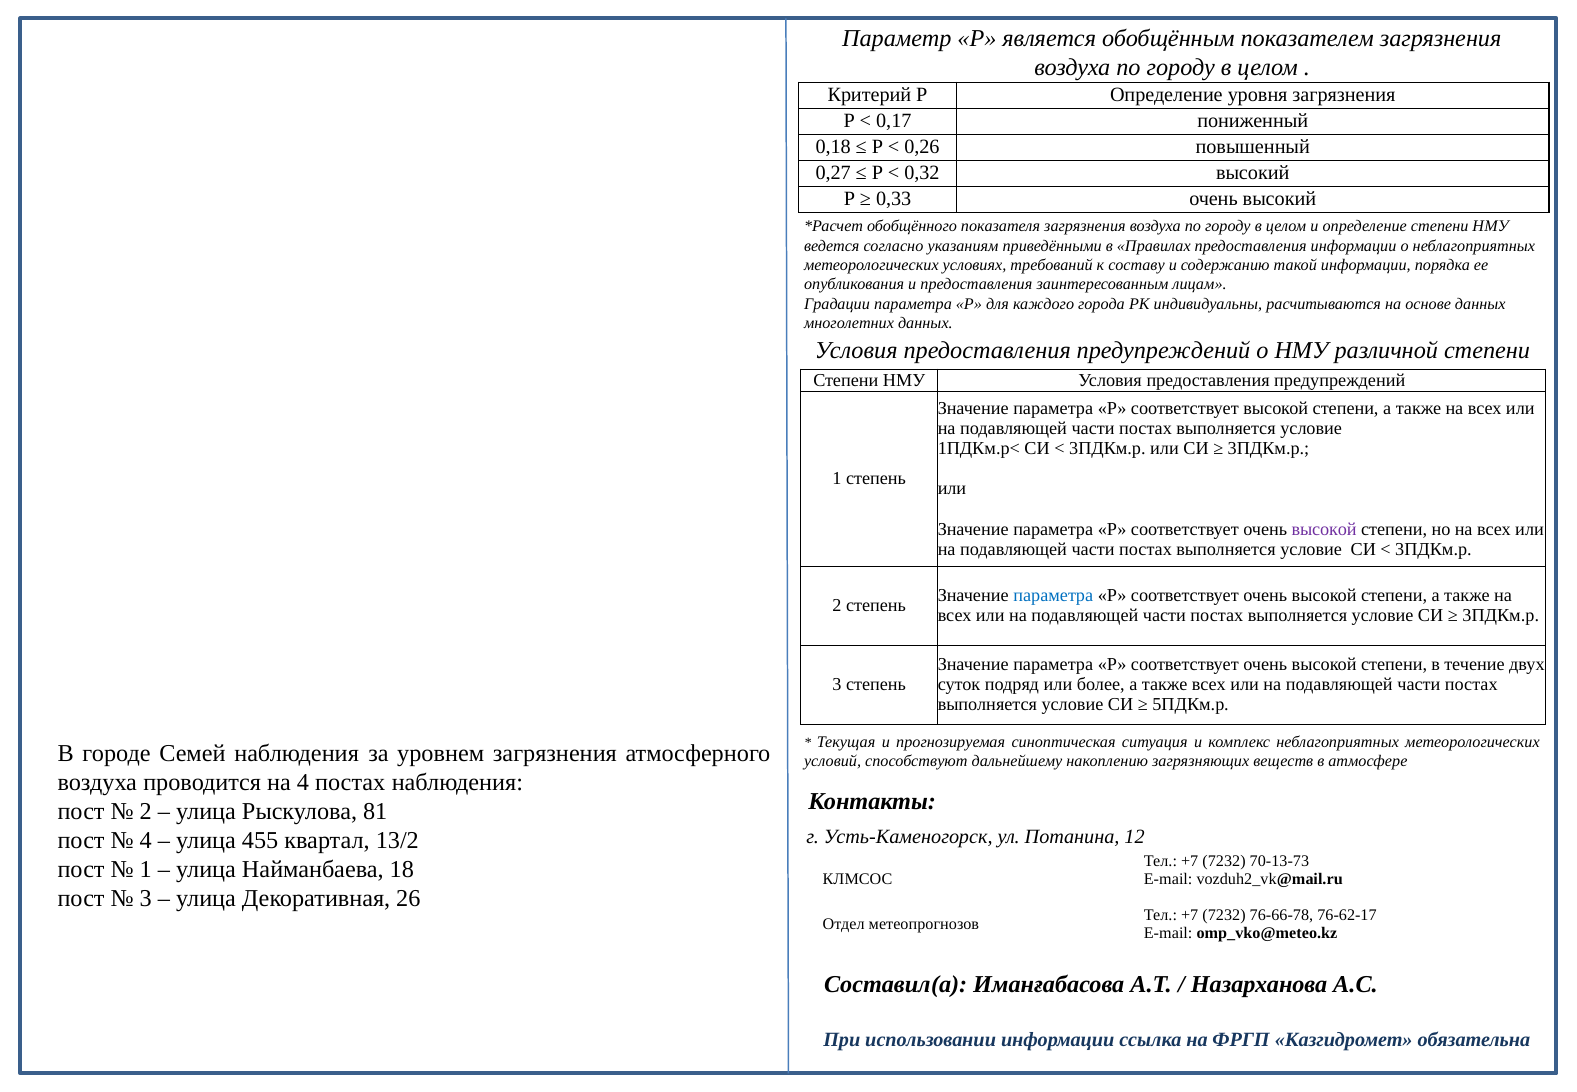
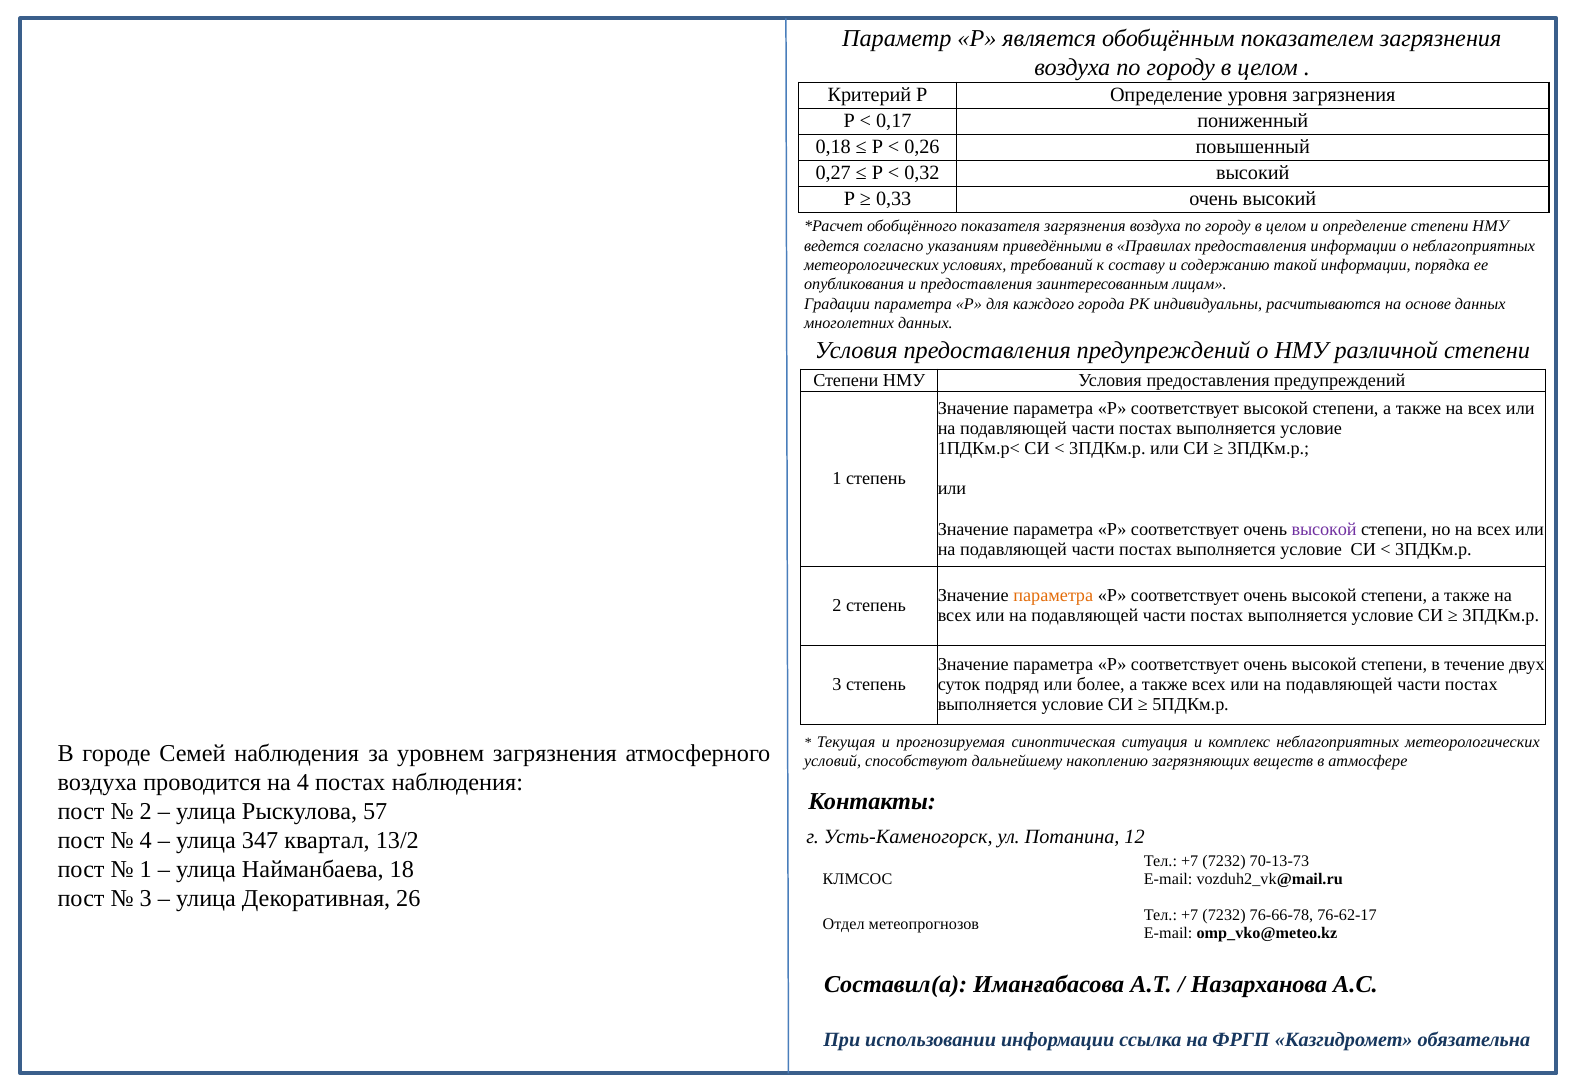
параметра colour: blue -> orange (1053, 596)
81: 81 -> 57 (375, 811)
455: 455 -> 347 (260, 840)
